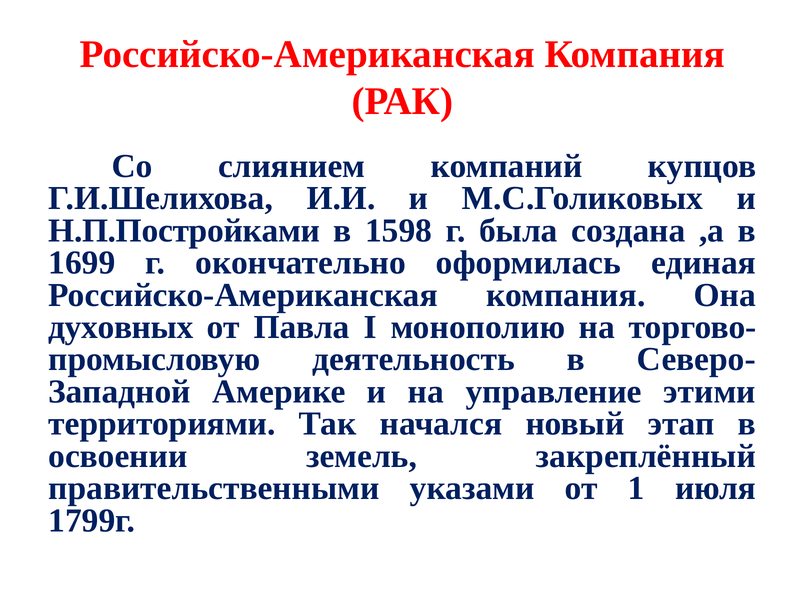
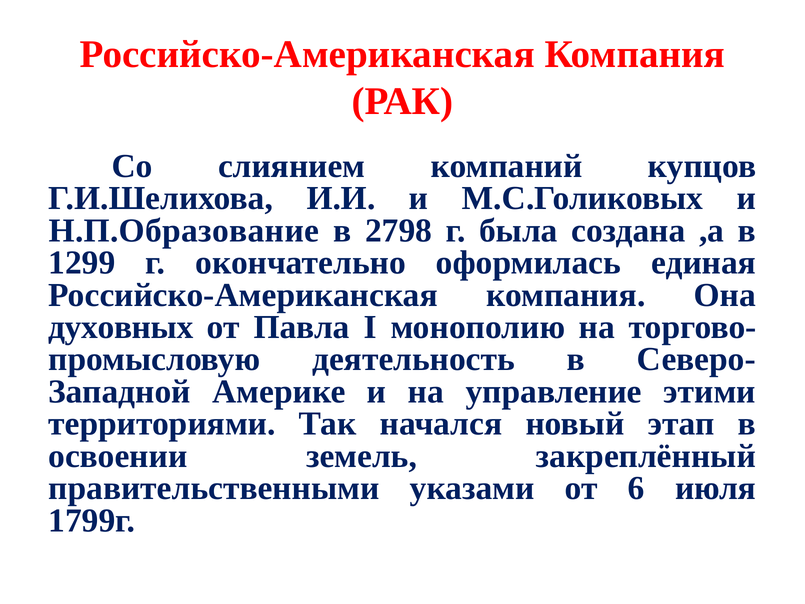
Н.П.Постройками: Н.П.Постройками -> Н.П.Образование (184, 230)
1598: 1598 -> 2798 (399, 230)
1699: 1699 -> 1299 (82, 263)
1: 1 -> 6 (636, 488)
